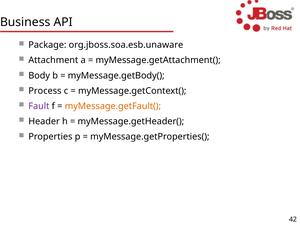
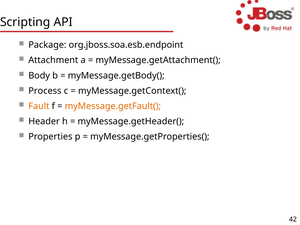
Business: Business -> Scripting (25, 22)
org.jboss.soa.esb.unaware: org.jboss.soa.esb.unaware -> org.jboss.soa.esb.endpoint (126, 45)
Fault colour: purple -> orange (39, 106)
